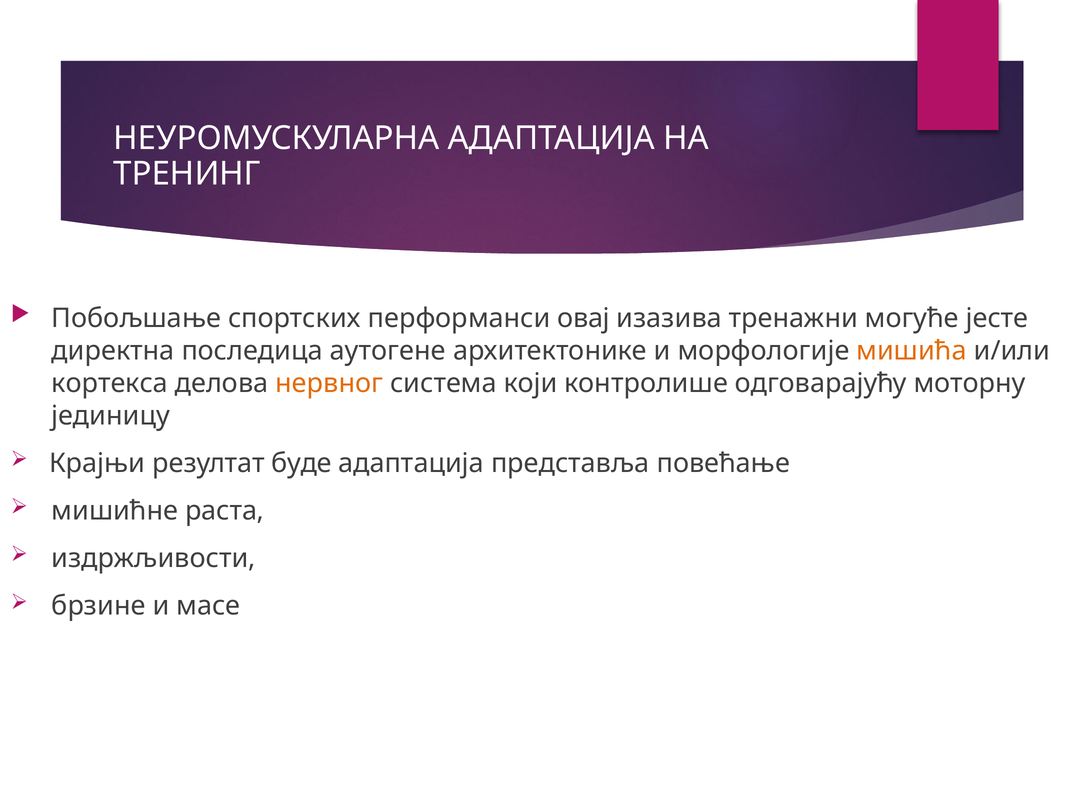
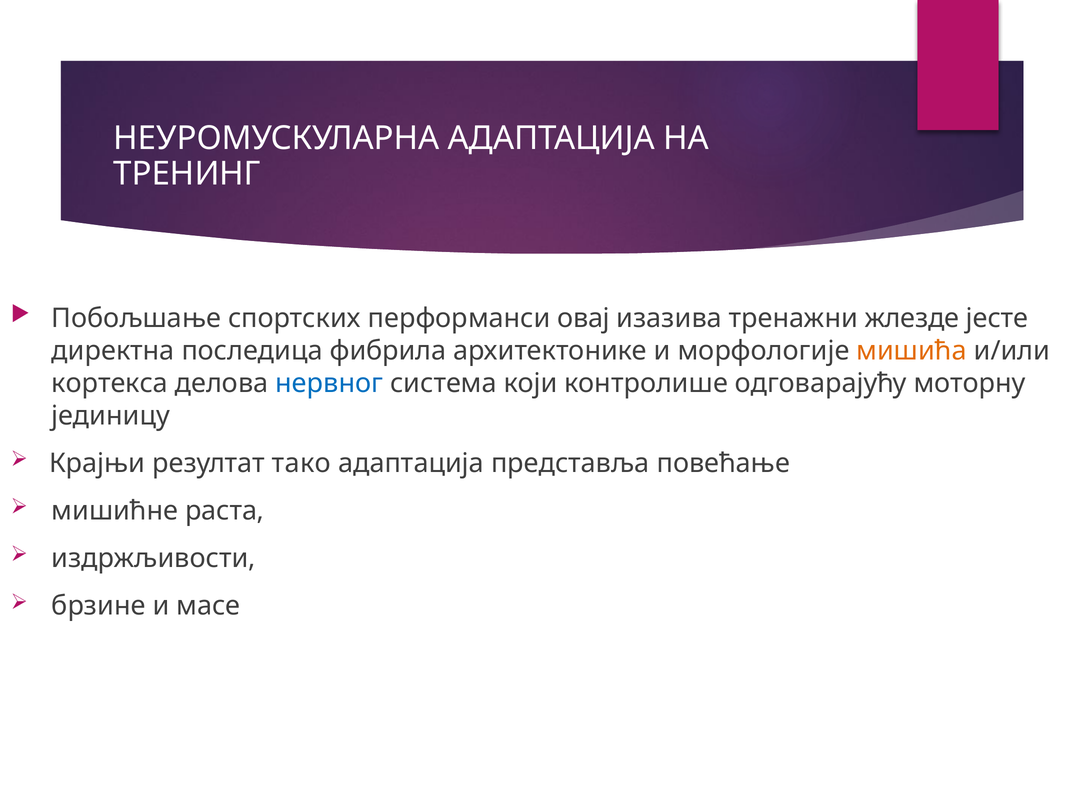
могуће: могуће -> жлезде (912, 318)
аутогене: аутогене -> фибрила (388, 351)
нервног colour: orange -> blue (329, 383)
буде: буде -> тако (301, 463)
